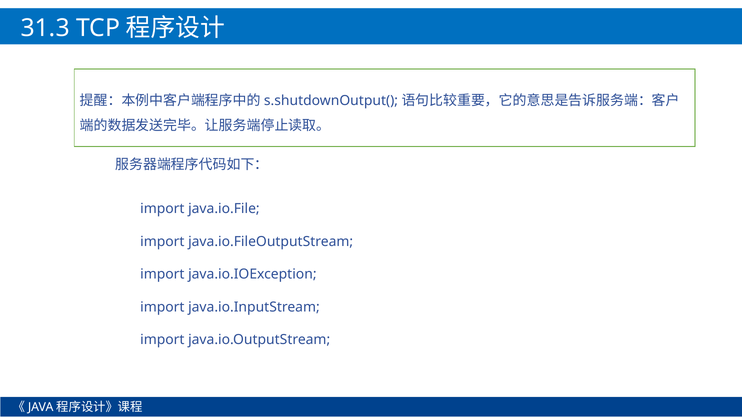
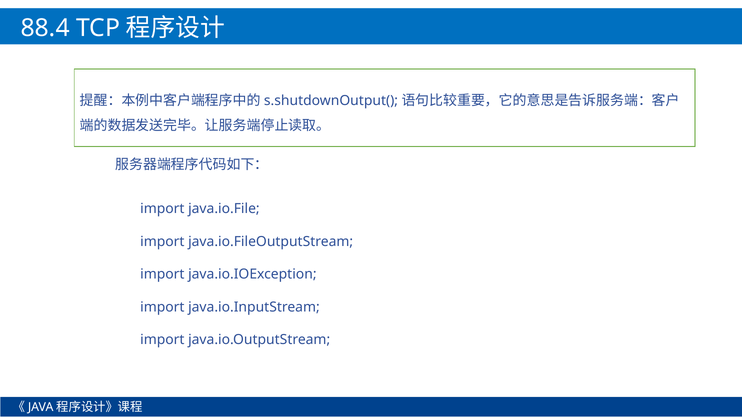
31.3: 31.3 -> 88.4 (45, 28)
